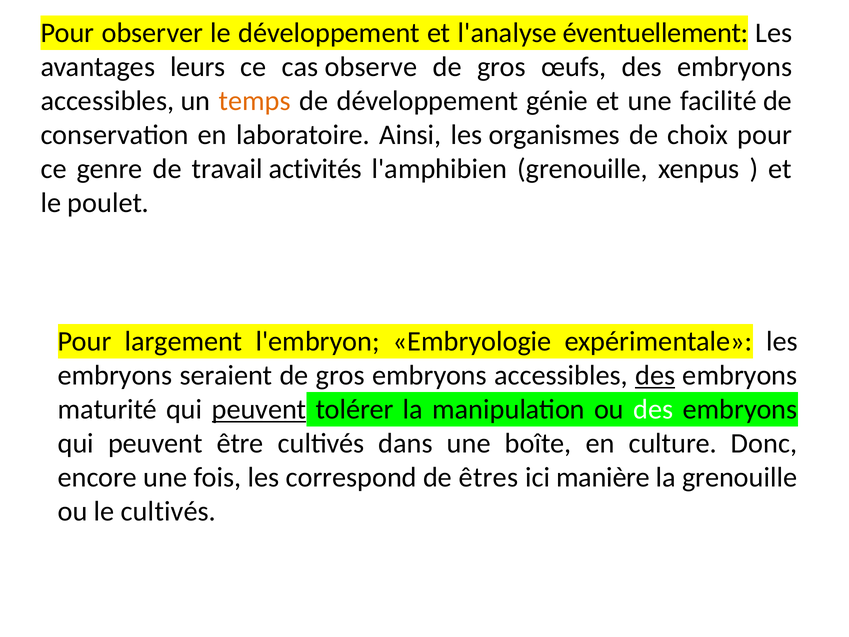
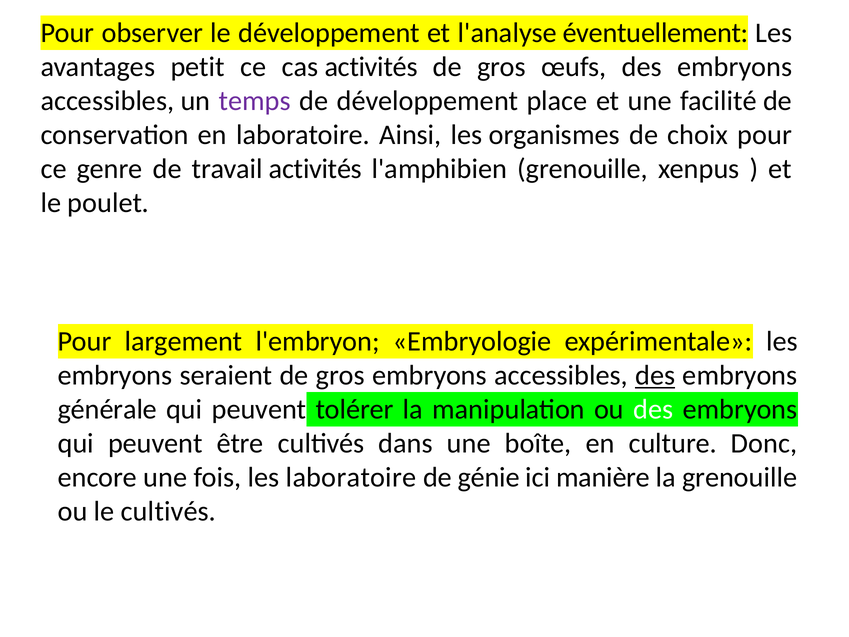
leurs: leurs -> petit (198, 67)
cas observe: observe -> activités (371, 67)
temps colour: orange -> purple (255, 101)
génie: génie -> place (557, 101)
maturité: maturité -> générale (107, 409)
peuvent underline: present -> none (259, 409)
les correspond: correspond -> laboratoire (351, 477)
êtres: êtres -> génie (489, 477)
